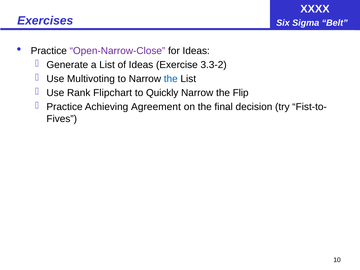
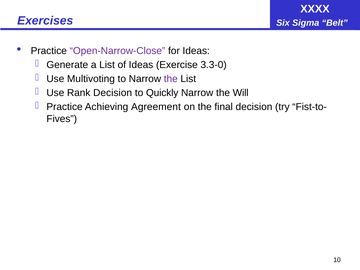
3.3-2: 3.3-2 -> 3.3-0 (214, 65)
the colour: blue -> purple (171, 79)
Rank Flipchart: Flipchart -> Decision (113, 93)
Flip: Flip -> Will (241, 93)
